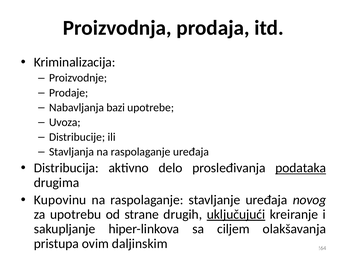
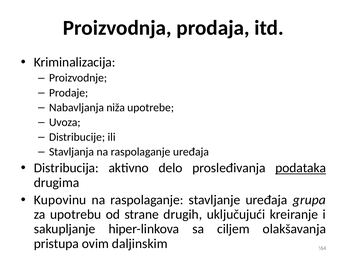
bazi: bazi -> niža (116, 108)
novog: novog -> grupa (309, 200)
uključujući underline: present -> none (236, 215)
